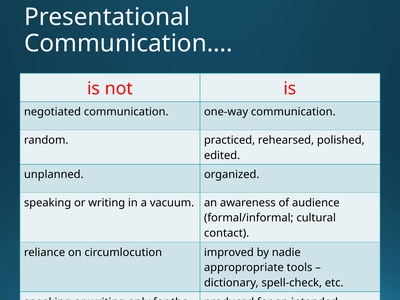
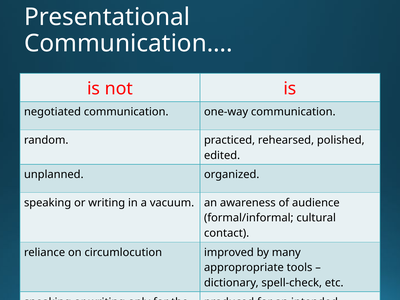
nadie: nadie -> many (286, 252)
